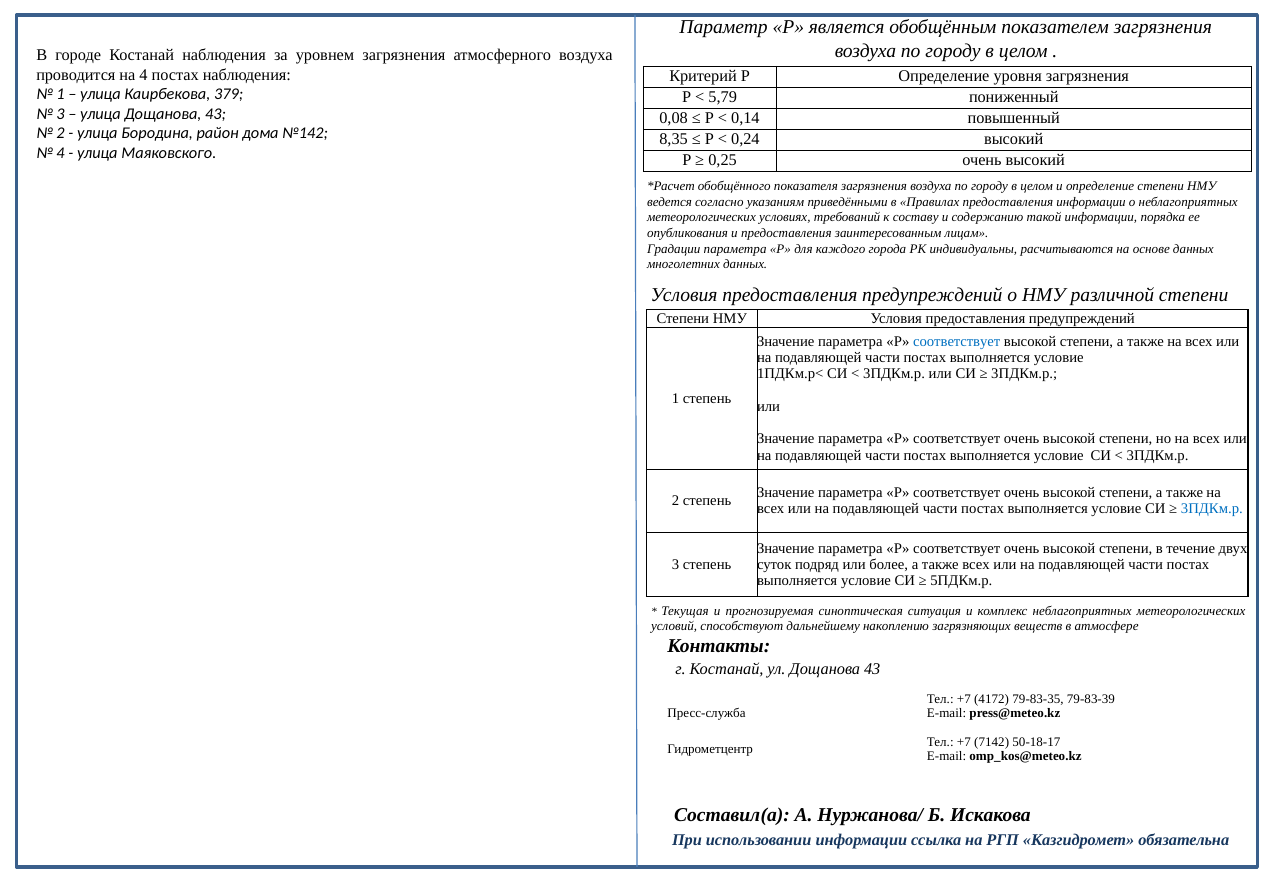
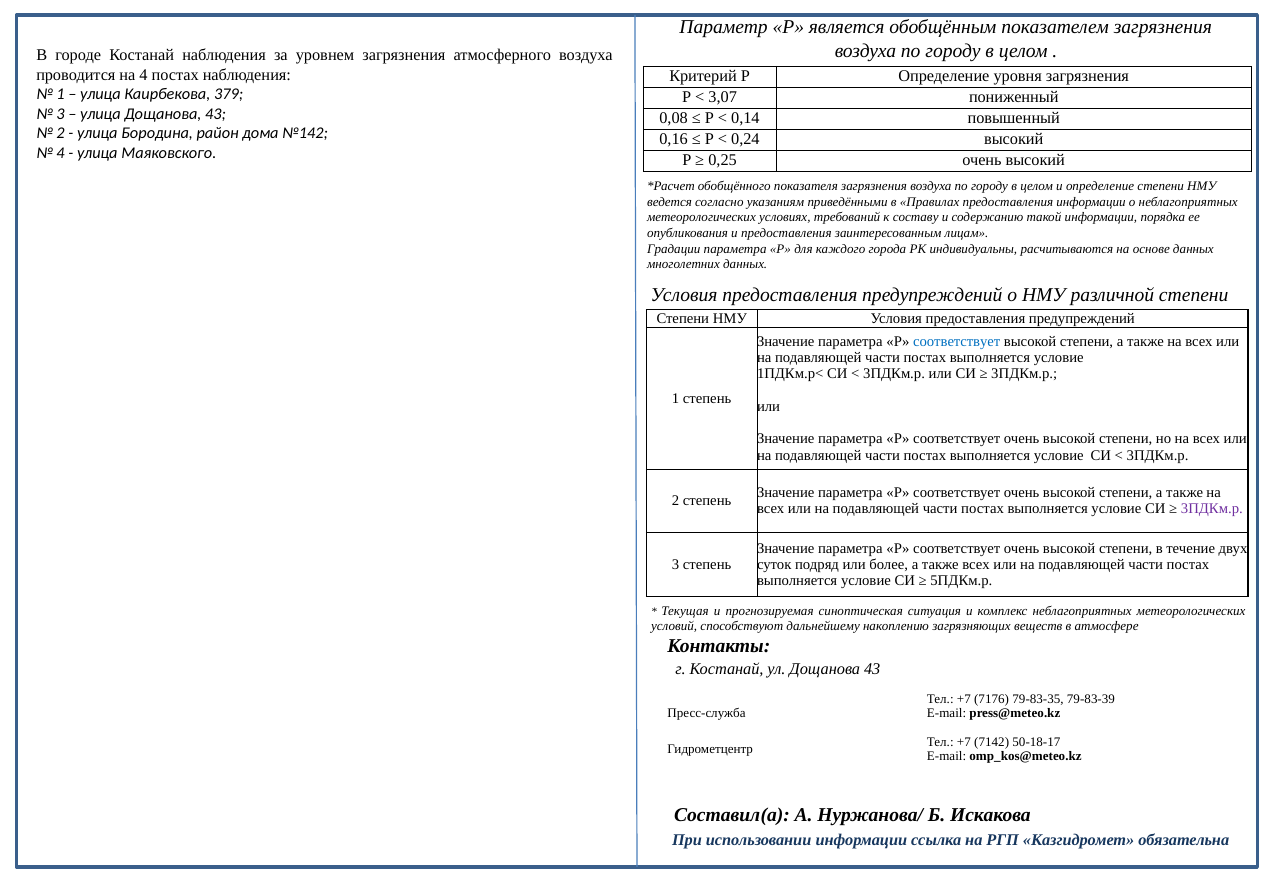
5,79: 5,79 -> 3,07 (723, 98)
8,35: 8,35 -> 0,16 (674, 140)
3ПДКм.р colour: blue -> purple (1212, 509)
4172: 4172 -> 7176 (992, 699)
